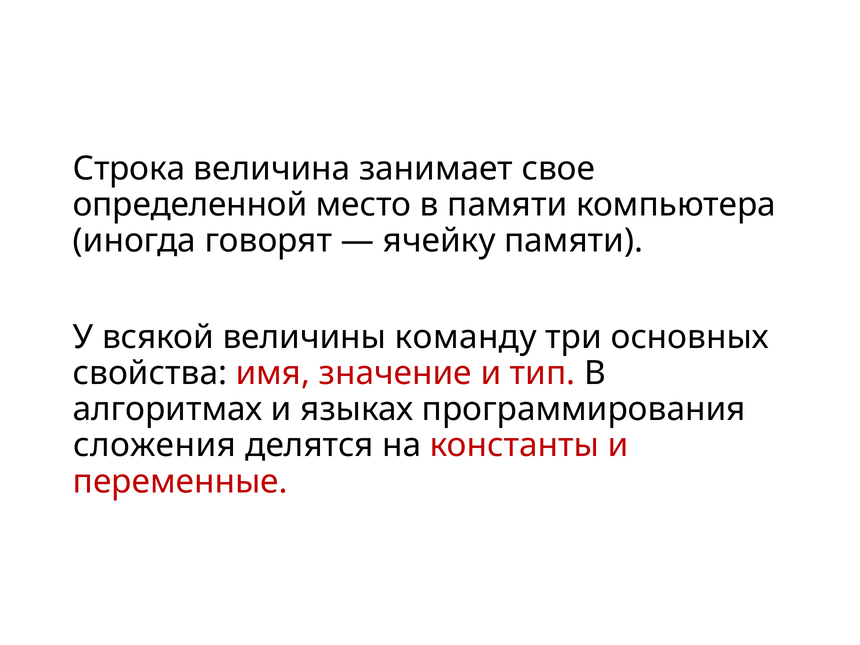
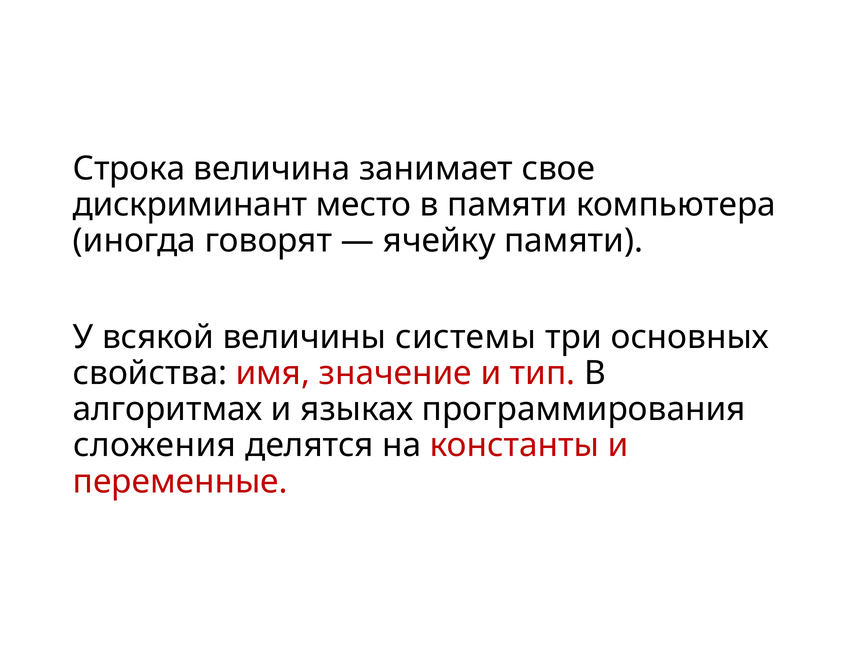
определенной: определенной -> дискриминант (190, 205)
команду: команду -> системы (466, 337)
